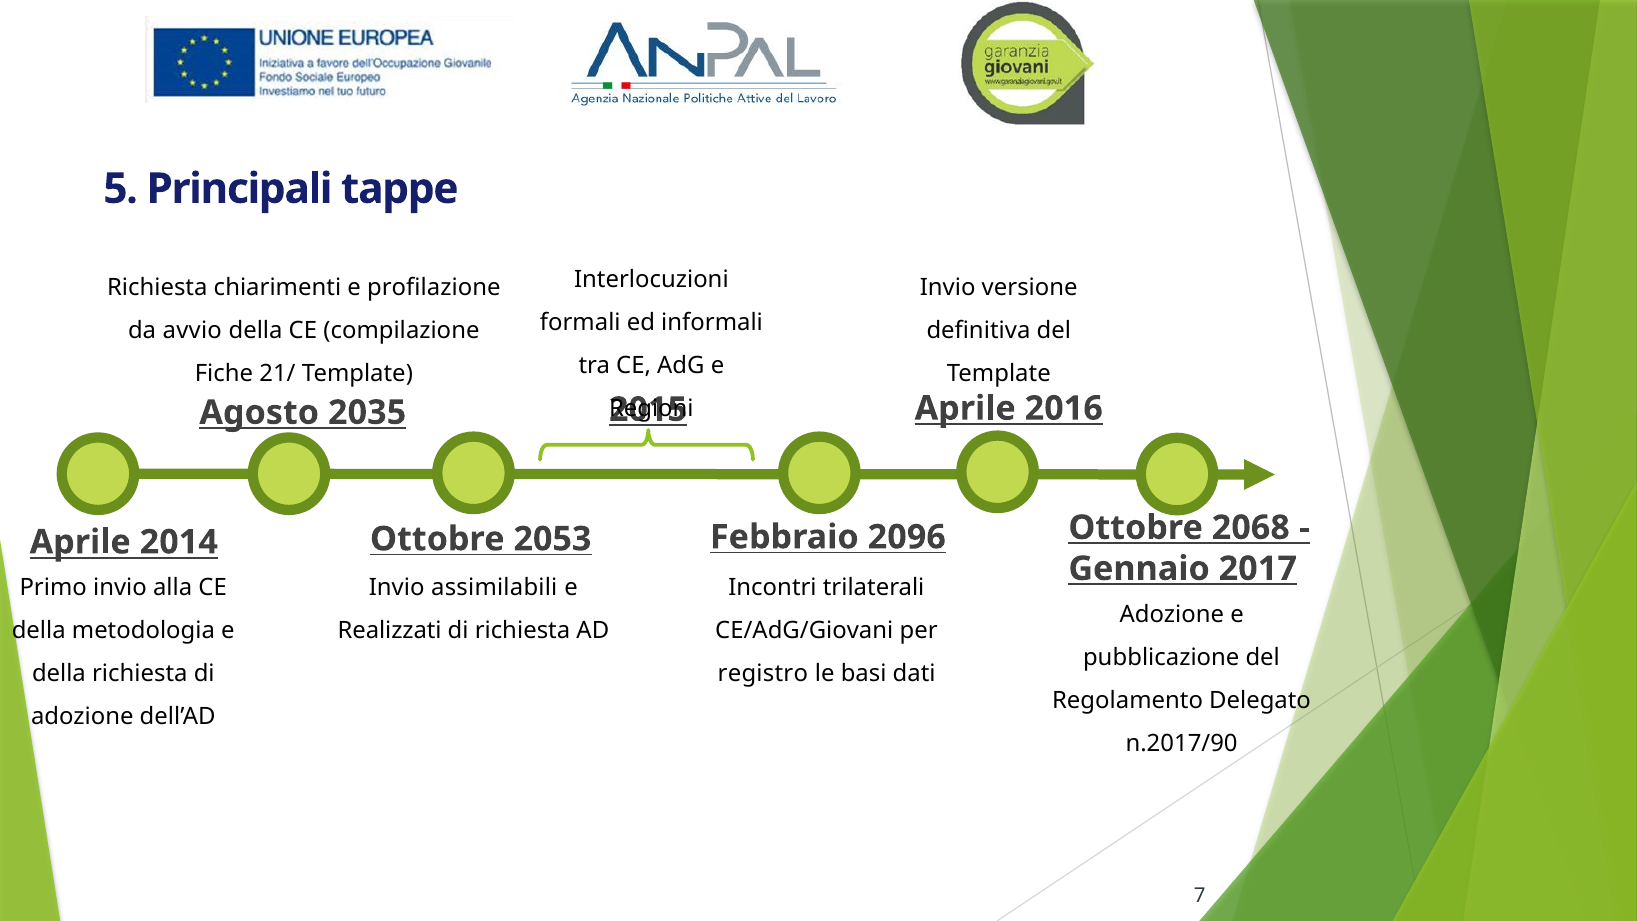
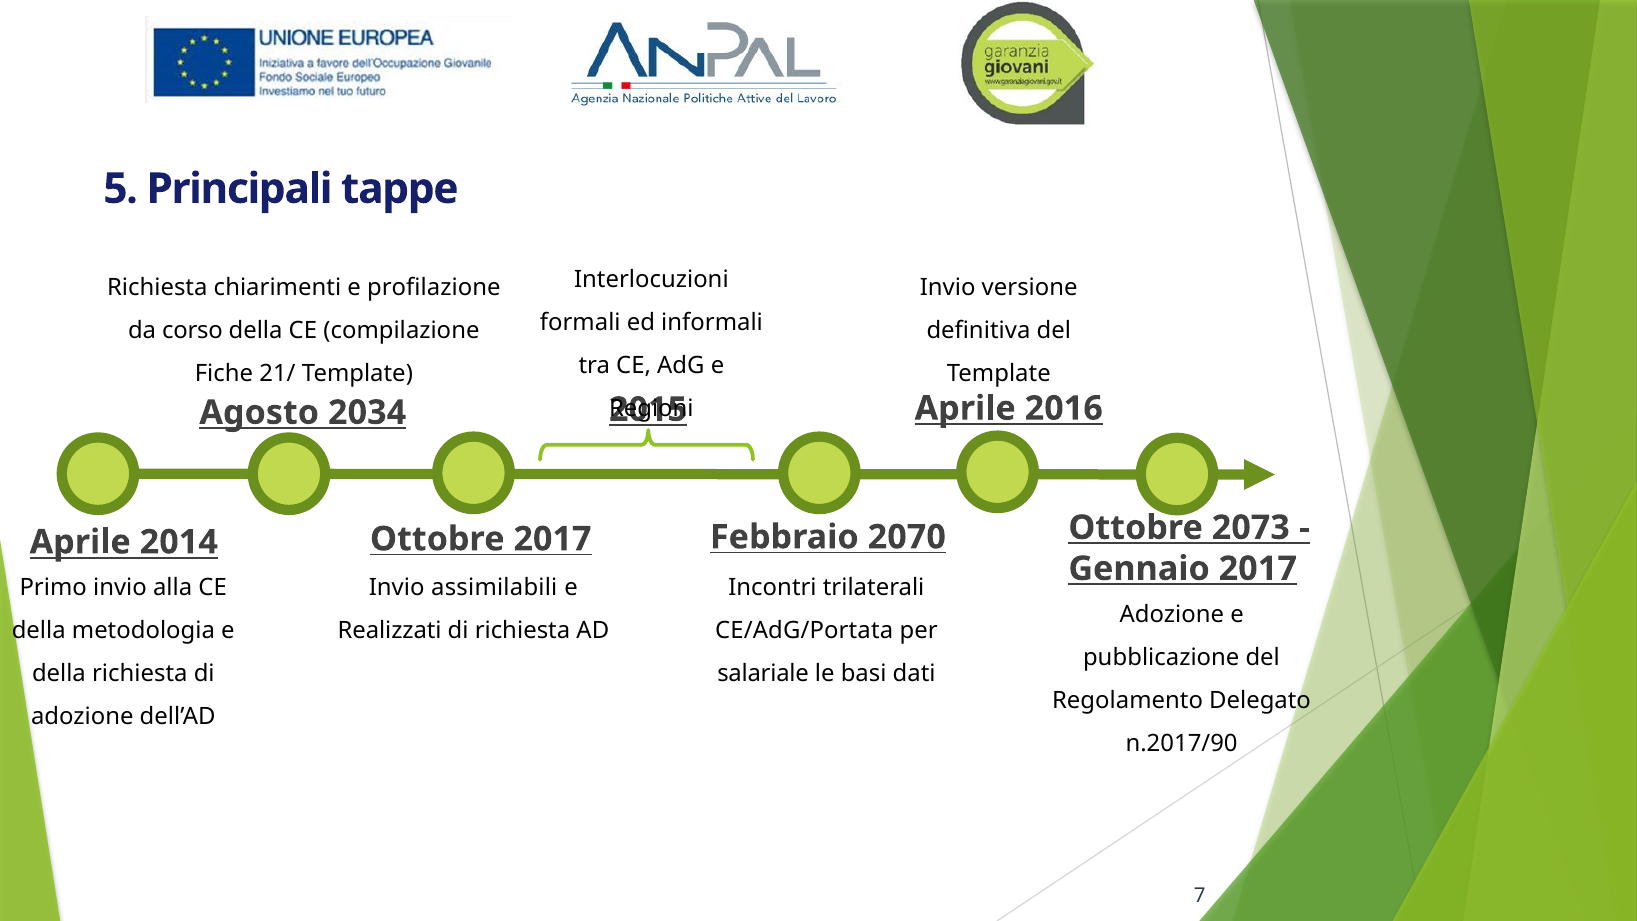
avvio: avvio -> corso (193, 330)
2035: 2035 -> 2034 (367, 413)
2068: 2068 -> 2073 (1251, 528)
2096: 2096 -> 2070 (907, 537)
Ottobre 2053: 2053 -> 2017 (552, 539)
CE/AdG/Giovani: CE/AdG/Giovani -> CE/AdG/Portata (804, 631)
registro: registro -> salariale (763, 674)
